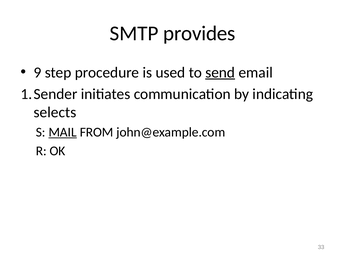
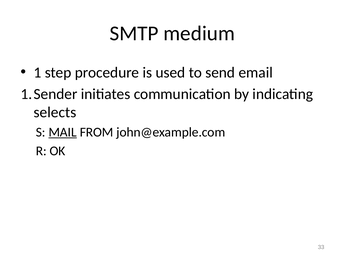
provides: provides -> medium (199, 33)
9: 9 -> 1 (38, 72)
send underline: present -> none (220, 72)
